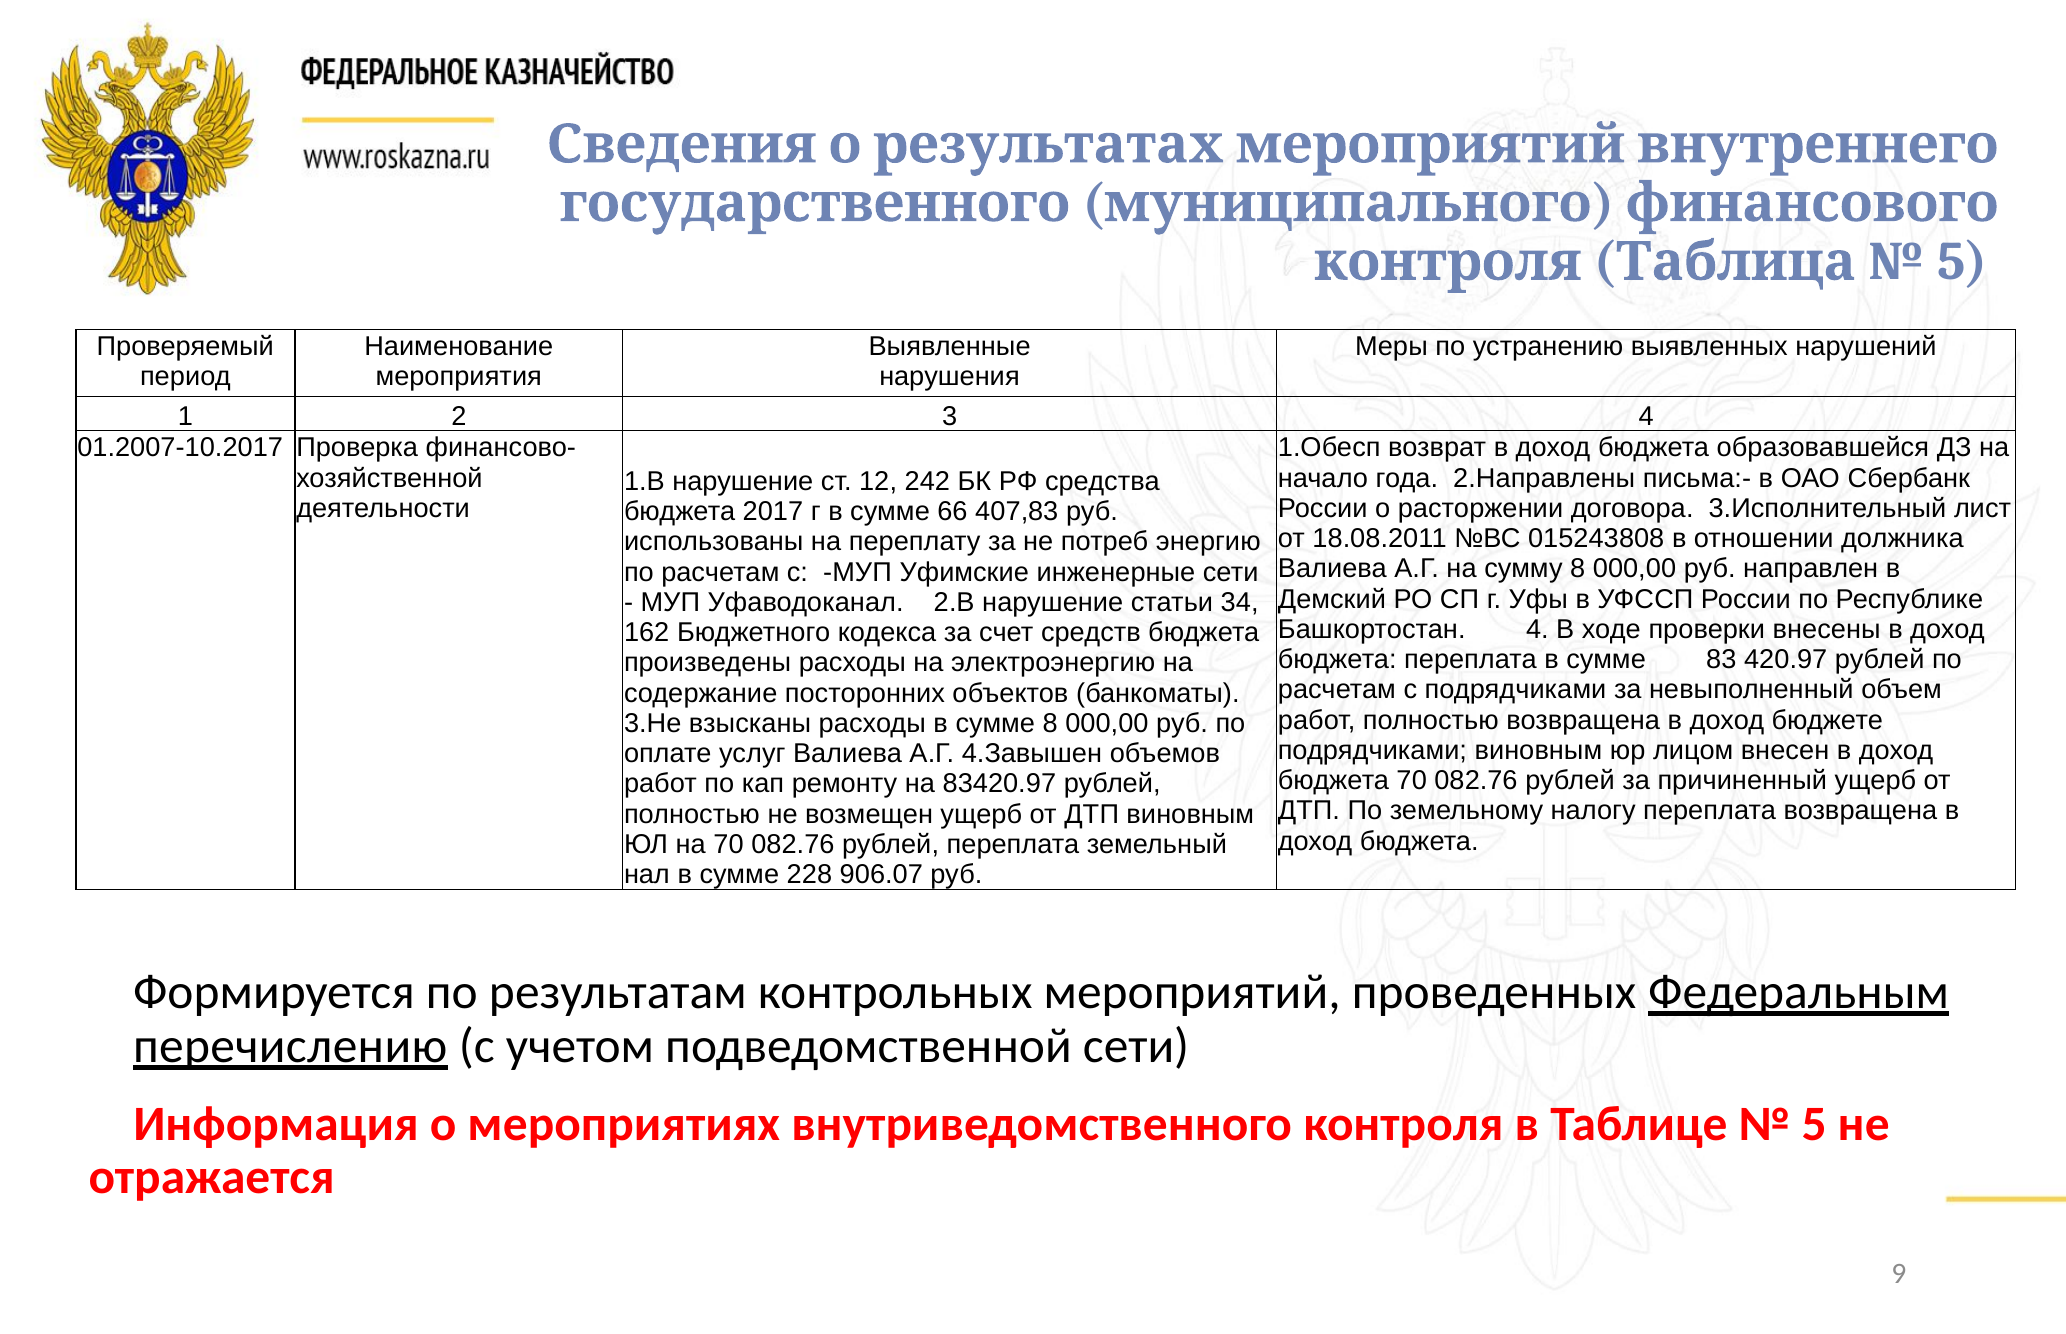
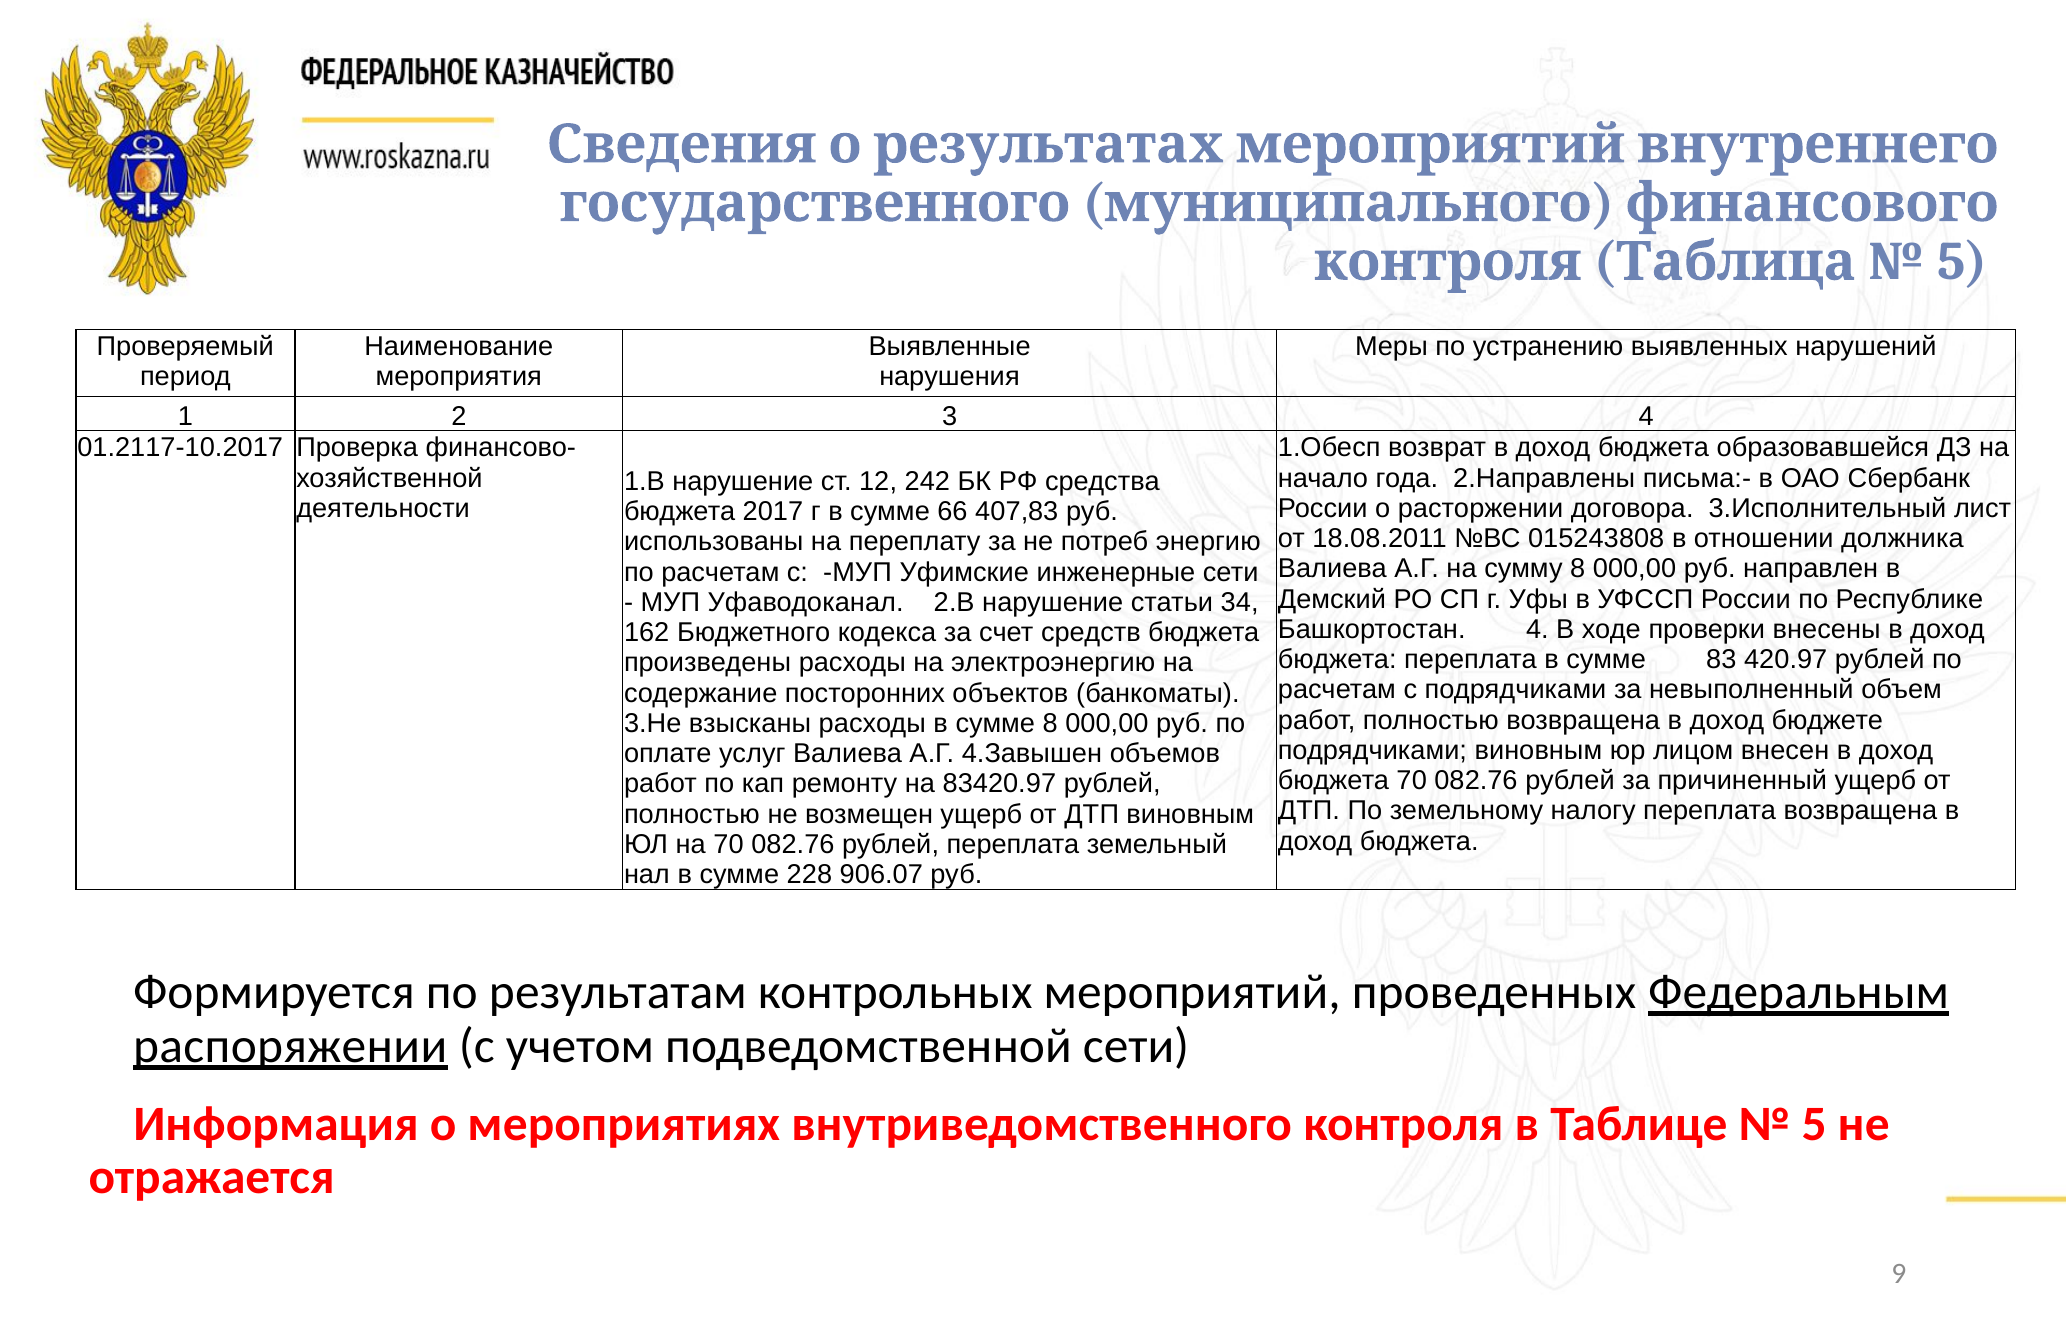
01.2007-10.2017: 01.2007-10.2017 -> 01.2117-10.2017 (180, 448)
перечислению: перечислению -> распоряжении (290, 1046)
